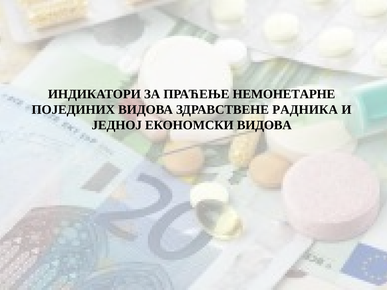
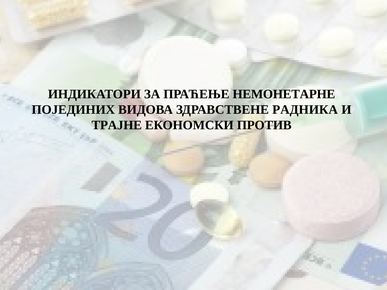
ЈЕДНОЈ: ЈЕДНОЈ -> ТРАЈНЕ (117, 125)
ЕКОНОМСКИ ВИДОВА: ВИДОВА -> ПРОТИВ (264, 125)
